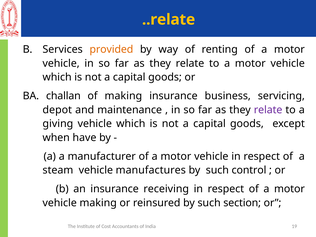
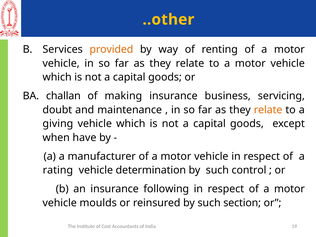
..relate: ..relate -> ..other (168, 20)
depot: depot -> doubt (57, 110)
relate colour: purple -> orange (268, 110)
steam: steam -> rating (58, 170)
manufactures: manufactures -> determination (151, 170)
receiving: receiving -> following (166, 189)
vehicle making: making -> moulds (98, 203)
